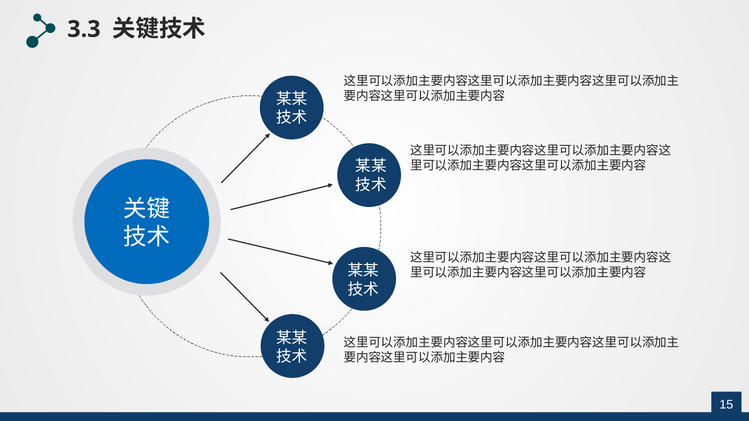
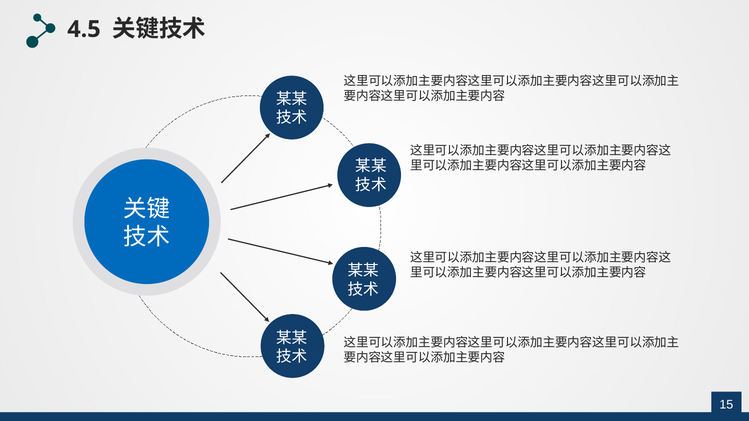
3.3: 3.3 -> 4.5 (84, 29)
